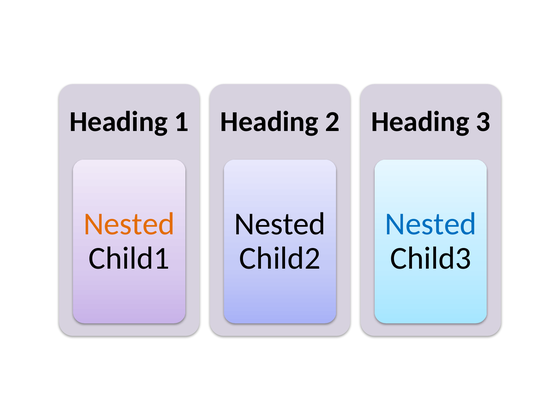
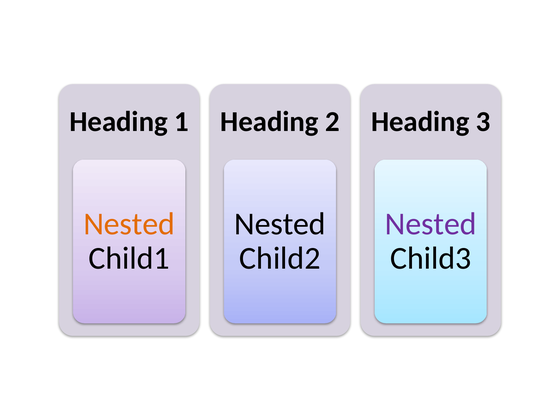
Nested colour: blue -> purple (431, 224)
